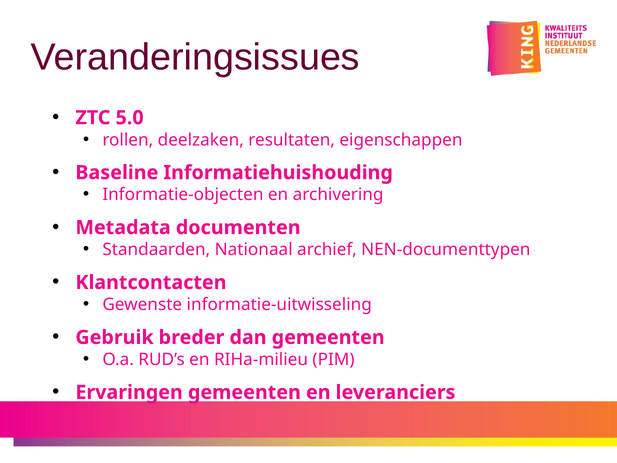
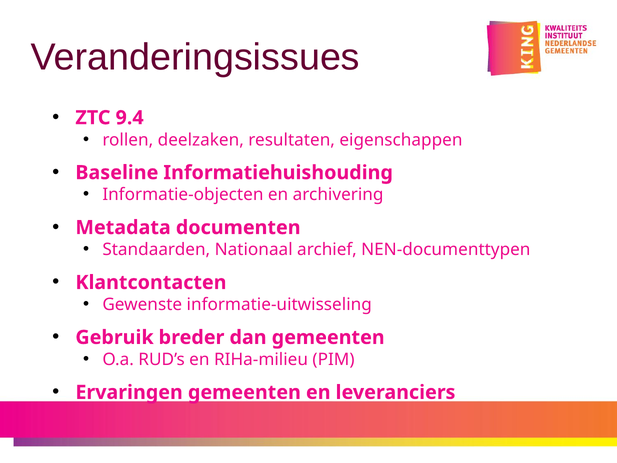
5.0: 5.0 -> 9.4 (130, 118)
